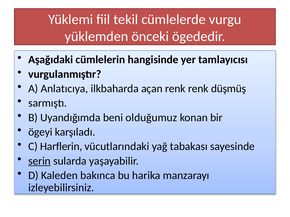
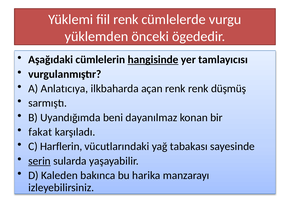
fiil tekil: tekil -> renk (126, 20)
hangisinde underline: none -> present (153, 60)
olduğumuz: olduğumuz -> dayanılmaz (151, 118)
ögeyi: ögeyi -> fakat (40, 132)
